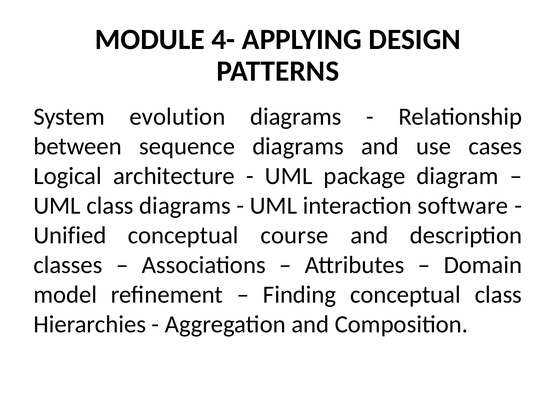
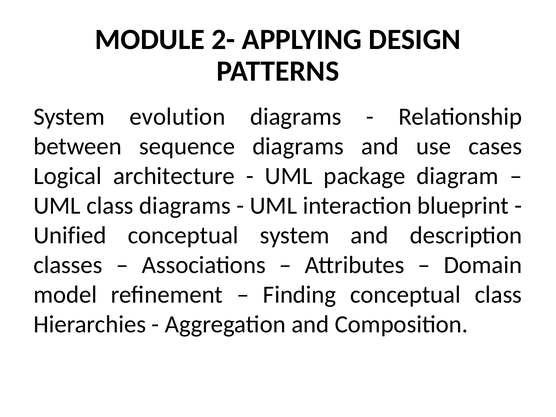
4-: 4- -> 2- (223, 39)
software: software -> blueprint (463, 206)
conceptual course: course -> system (295, 235)
